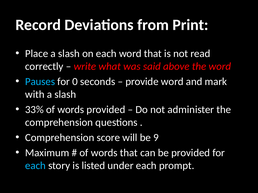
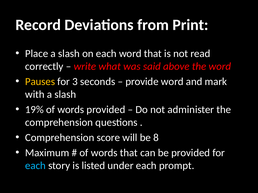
Pauses colour: light blue -> yellow (40, 82)
0: 0 -> 3 (75, 82)
33%: 33% -> 19% (34, 110)
9: 9 -> 8 (156, 138)
